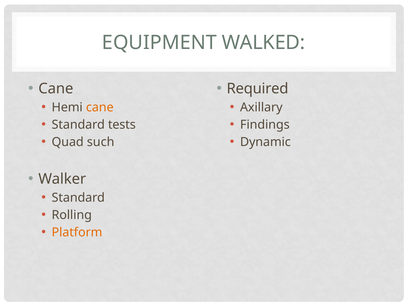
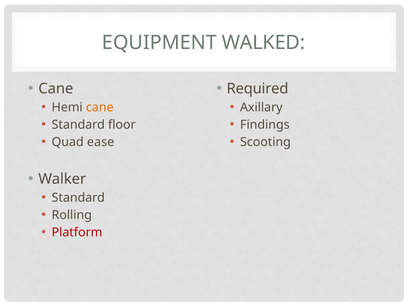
tests: tests -> floor (122, 125)
such: such -> ease (101, 142)
Dynamic: Dynamic -> Scooting (265, 142)
Platform colour: orange -> red (77, 233)
